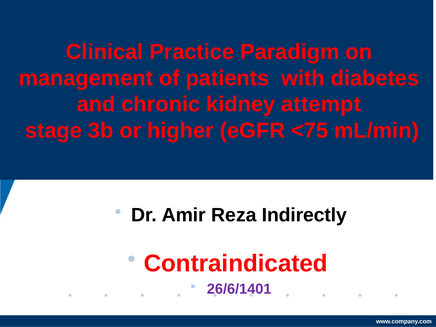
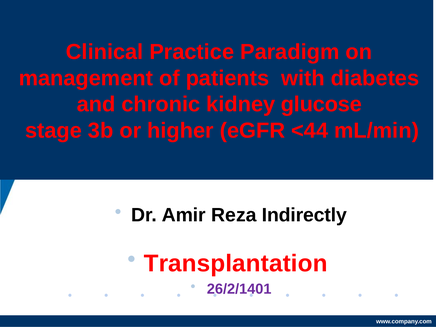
attempt: attempt -> glucose (321, 104)
<75: <75 -> <44 (310, 131)
Contraindicated: Contraindicated -> Transplantation (236, 263)
26/6/1401: 26/6/1401 -> 26/2/1401 (239, 289)
